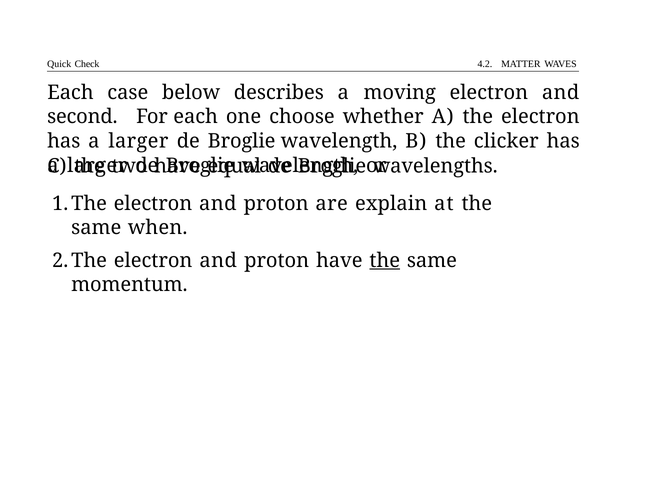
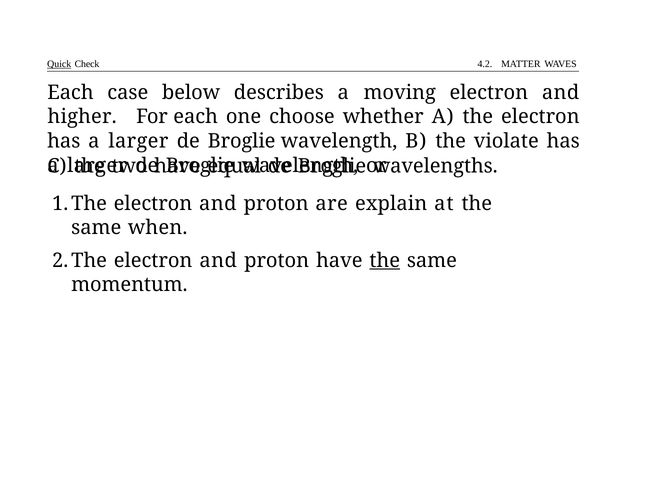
Quick underline: none -> present (59, 64)
second: second -> higher (82, 117)
clicker: clicker -> violate (506, 141)
